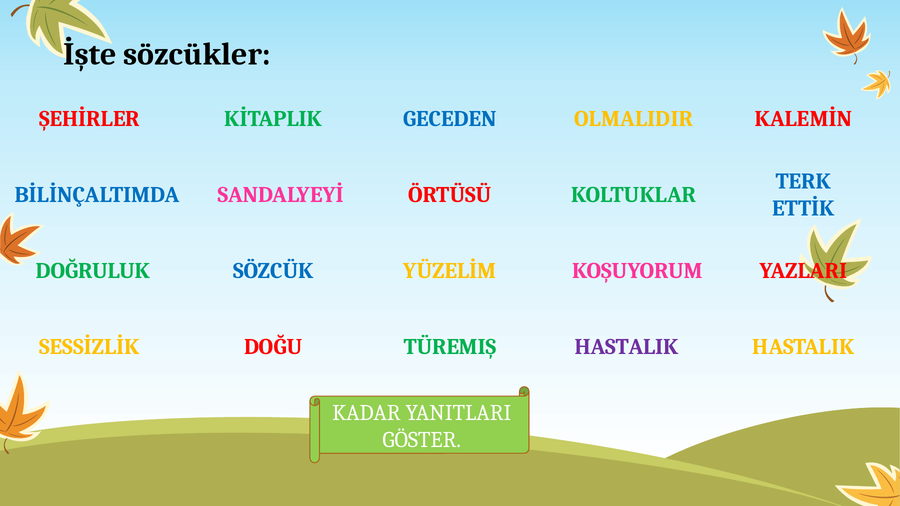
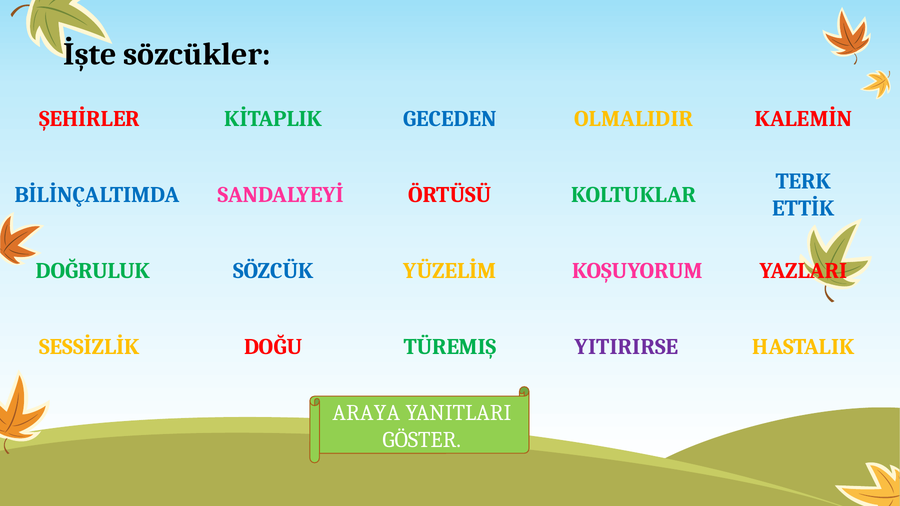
SESSİZLİK HASTALIK: HASTALIK -> YITIRIRSE (627, 347)
KADAR: KADAR -> ARAYA (366, 413)
